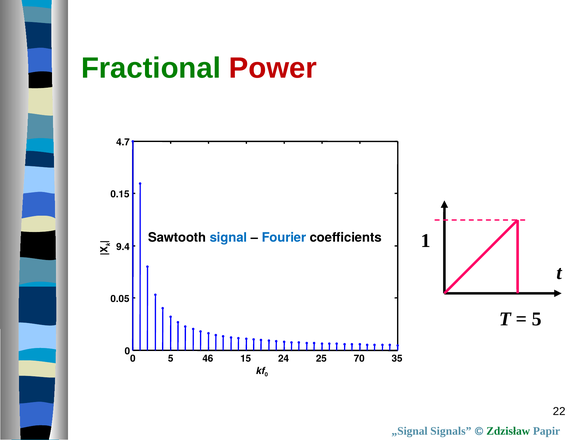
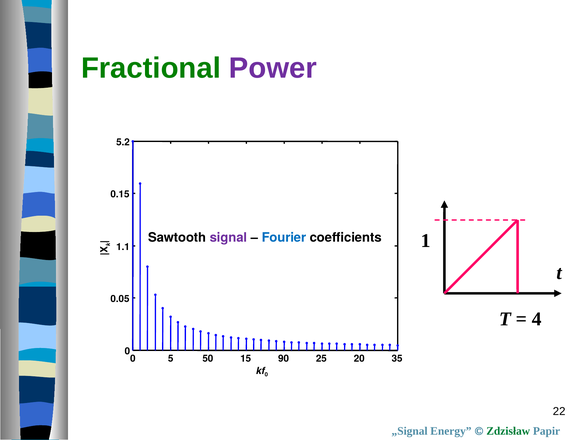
Power colour: red -> purple (273, 68)
4.7: 4.7 -> 5.2 (123, 142)
signal colour: blue -> purple (228, 237)
9.4: 9.4 -> 1.1 (123, 247)
5: 5 -> 4 (537, 319)
46: 46 -> 50 (208, 358)
24: 24 -> 90 (284, 358)
70: 70 -> 20 (359, 358)
Signals: Signals -> Energy (451, 430)
